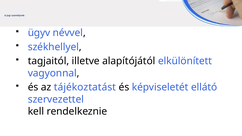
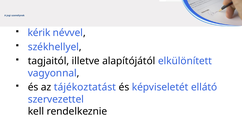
ügyv: ügyv -> kérik (39, 33)
